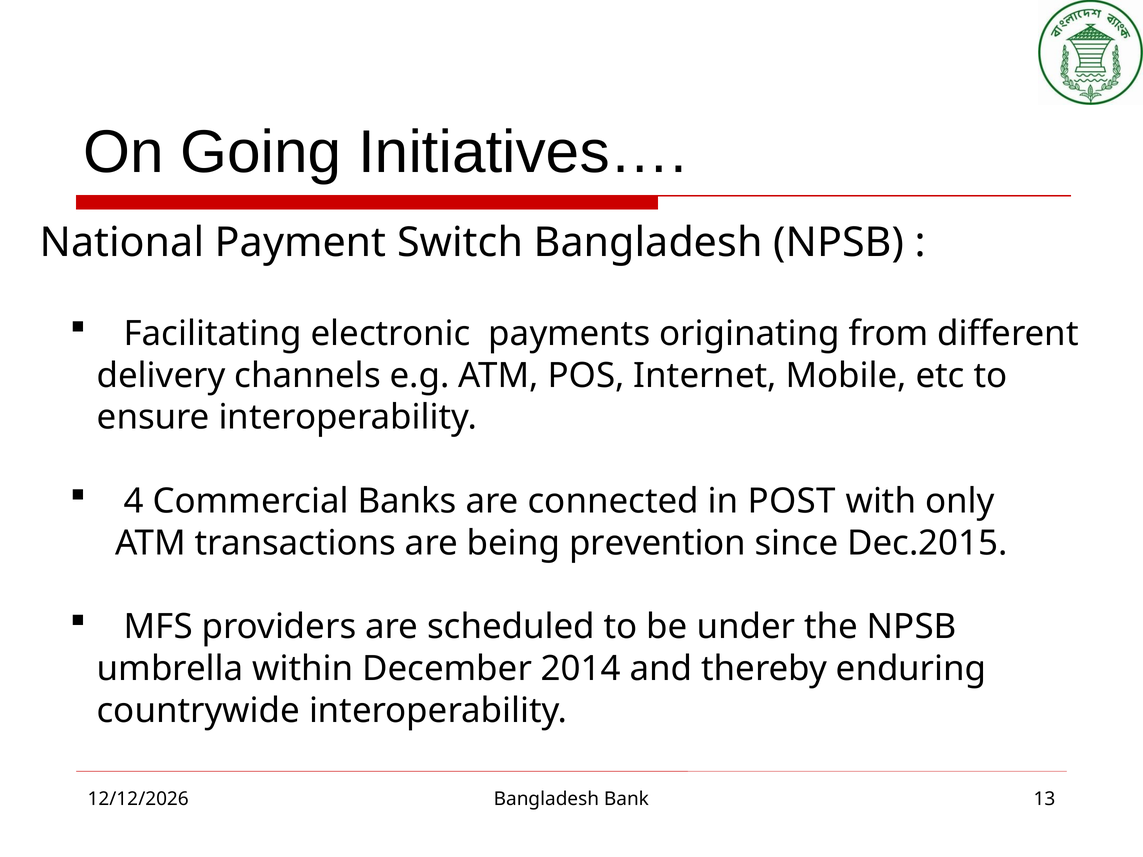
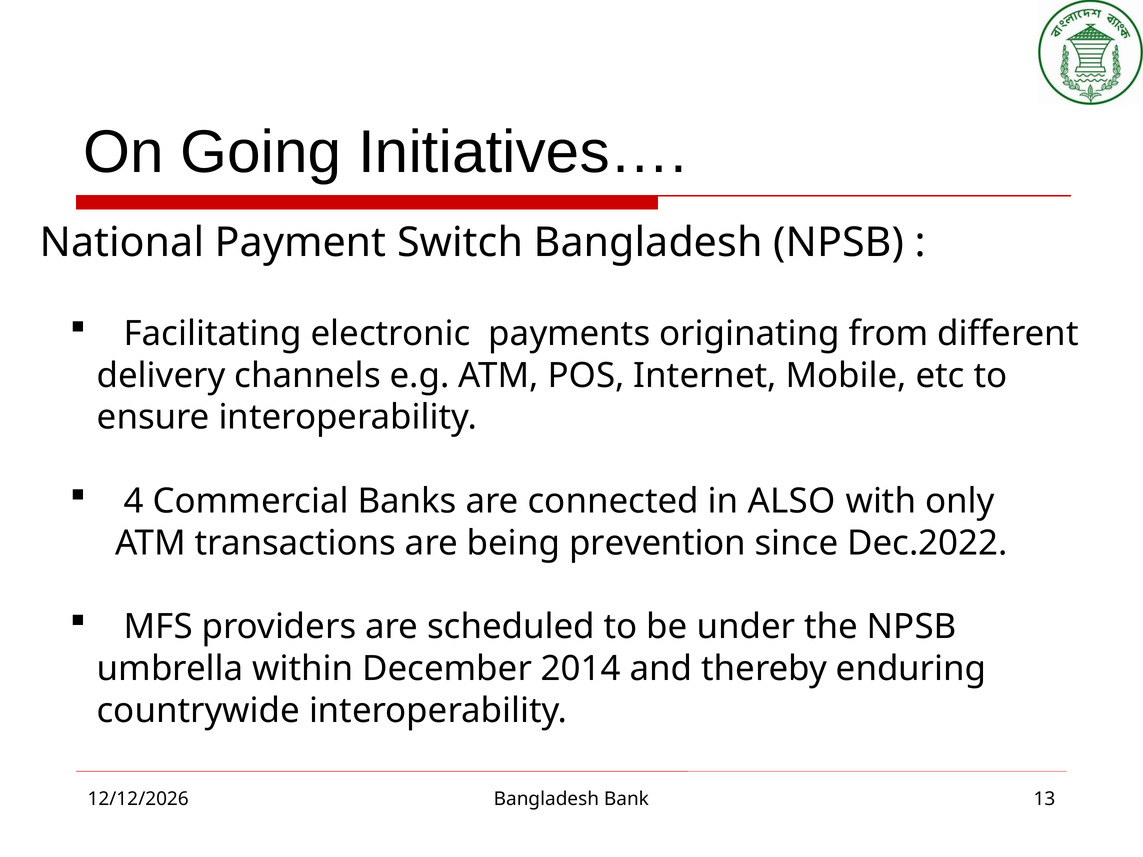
POST: POST -> ALSO (792, 501)
Dec.2015: Dec.2015 -> Dec.2022 (927, 543)
